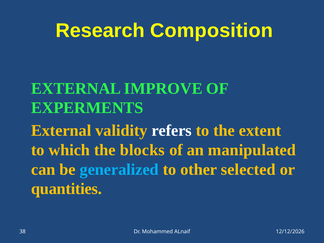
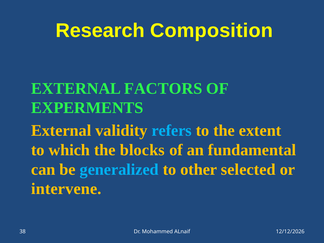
IMPROVE: IMPROVE -> FACTORS (163, 88)
refers colour: white -> light blue (172, 131)
manipulated: manipulated -> fundamental (252, 150)
quantities: quantities -> intervene (66, 189)
